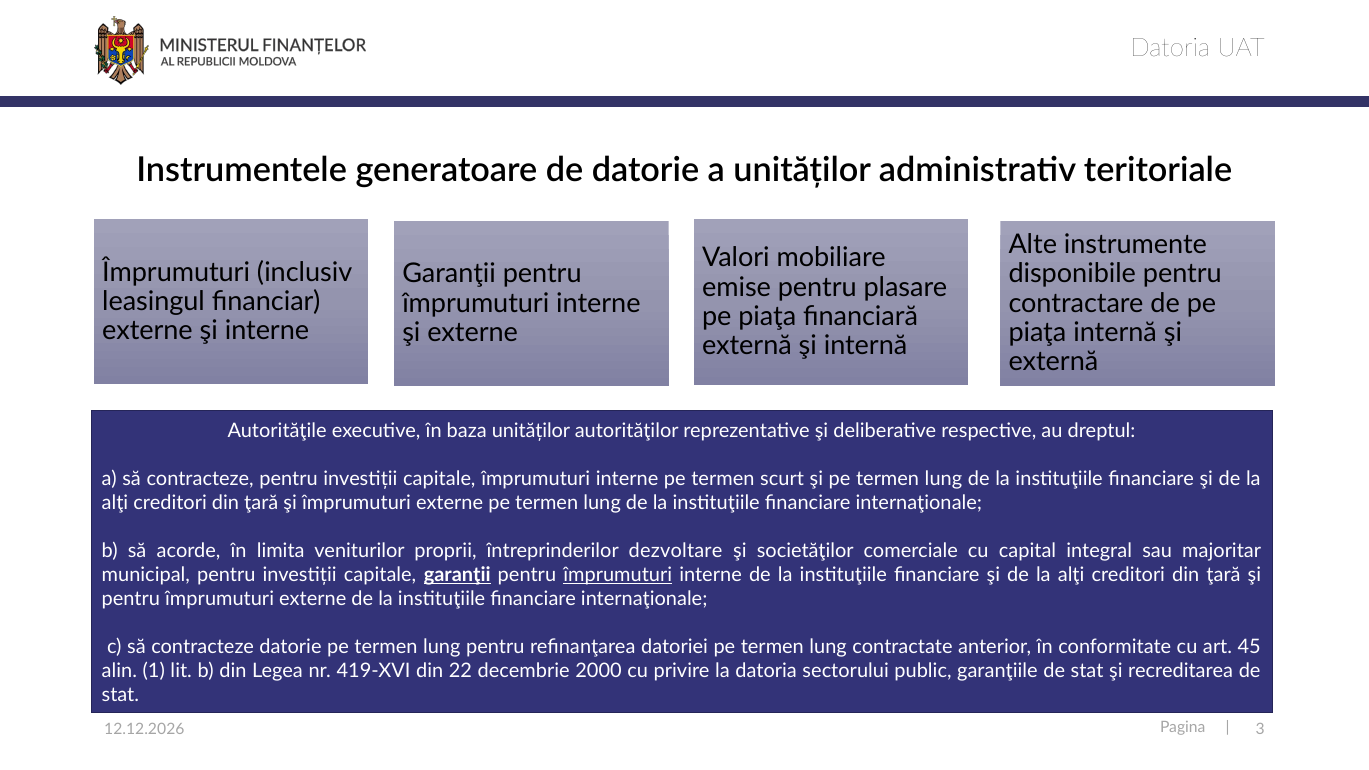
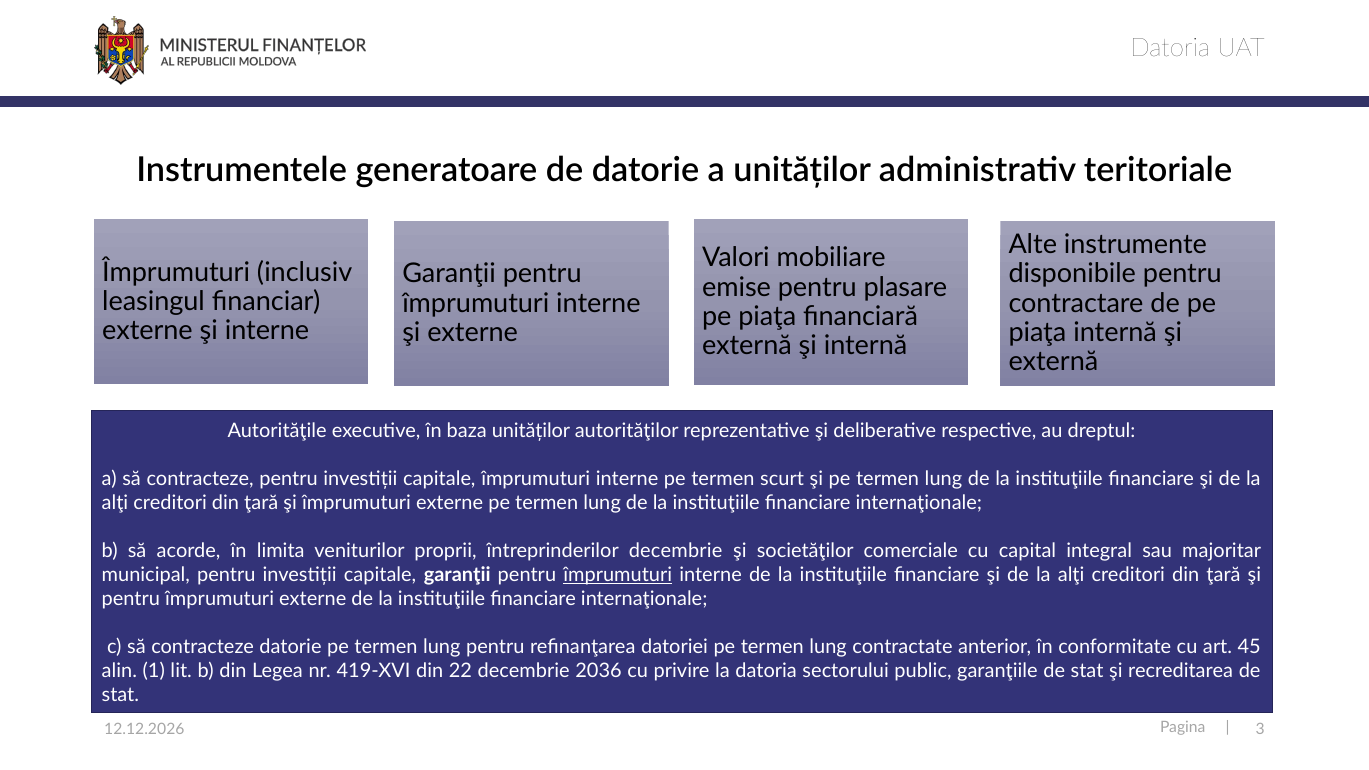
întreprinderilor dezvoltare: dezvoltare -> decembrie (676, 551)
garanţii underline: present -> none (457, 575)
2000: 2000 -> 2036 (599, 671)
